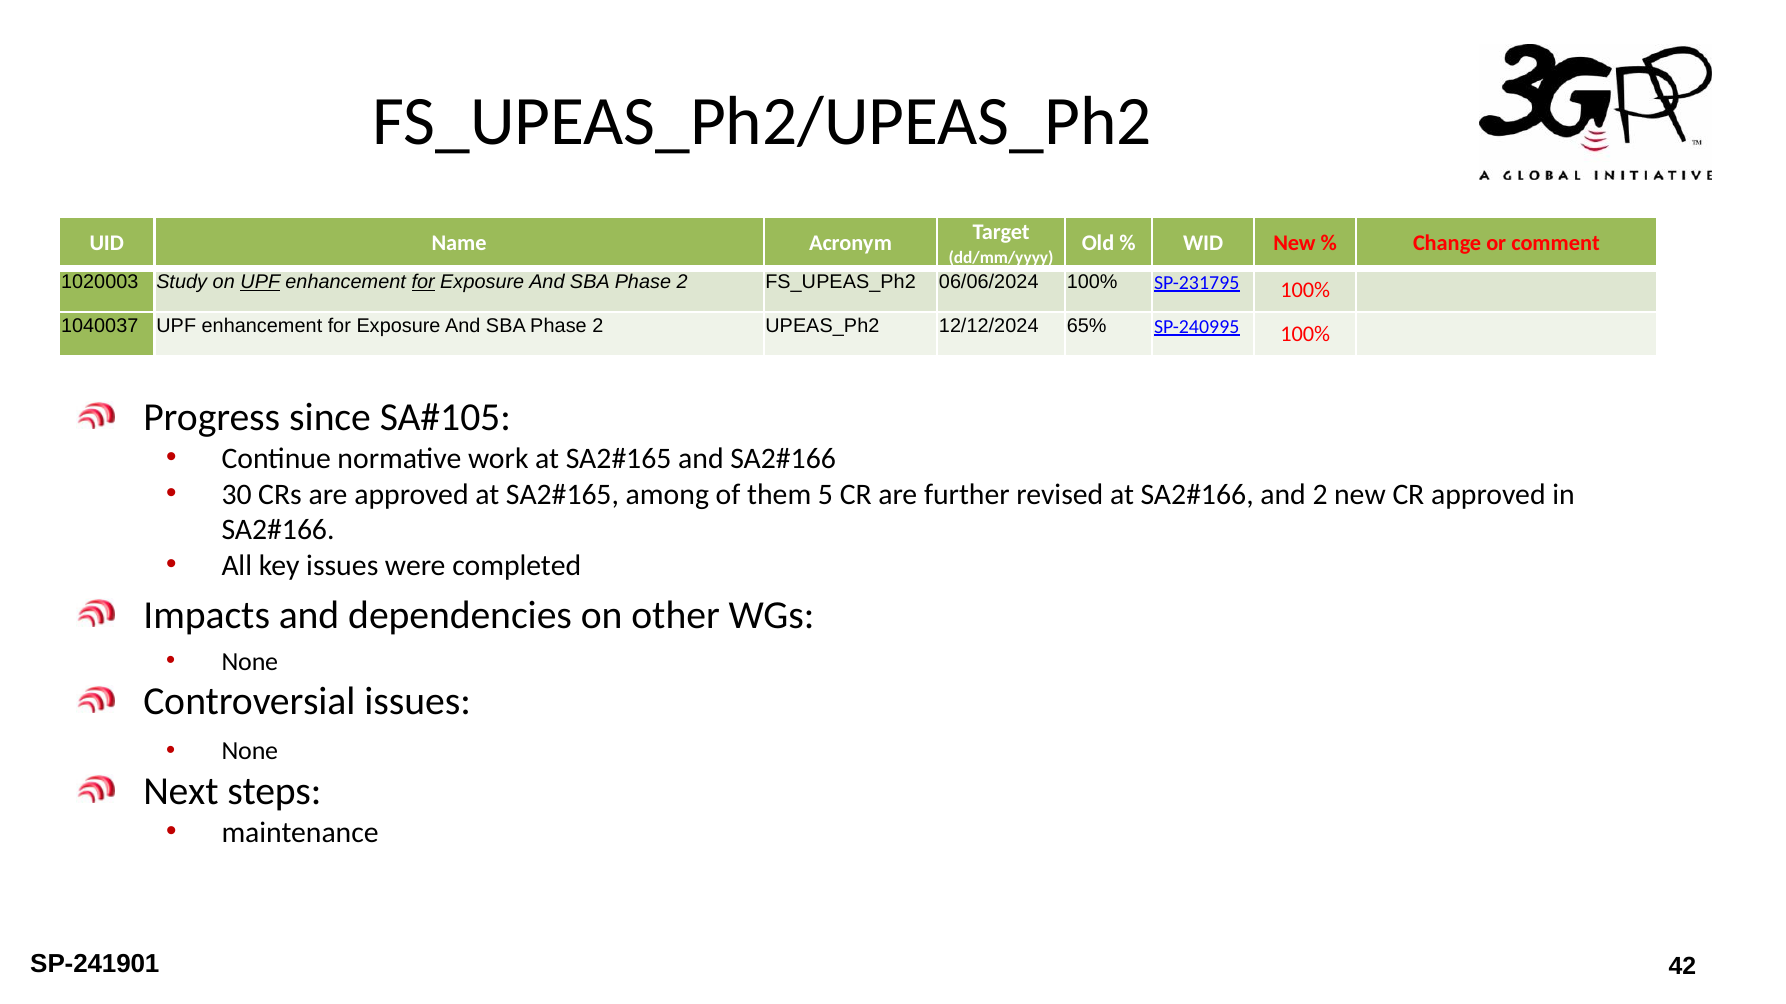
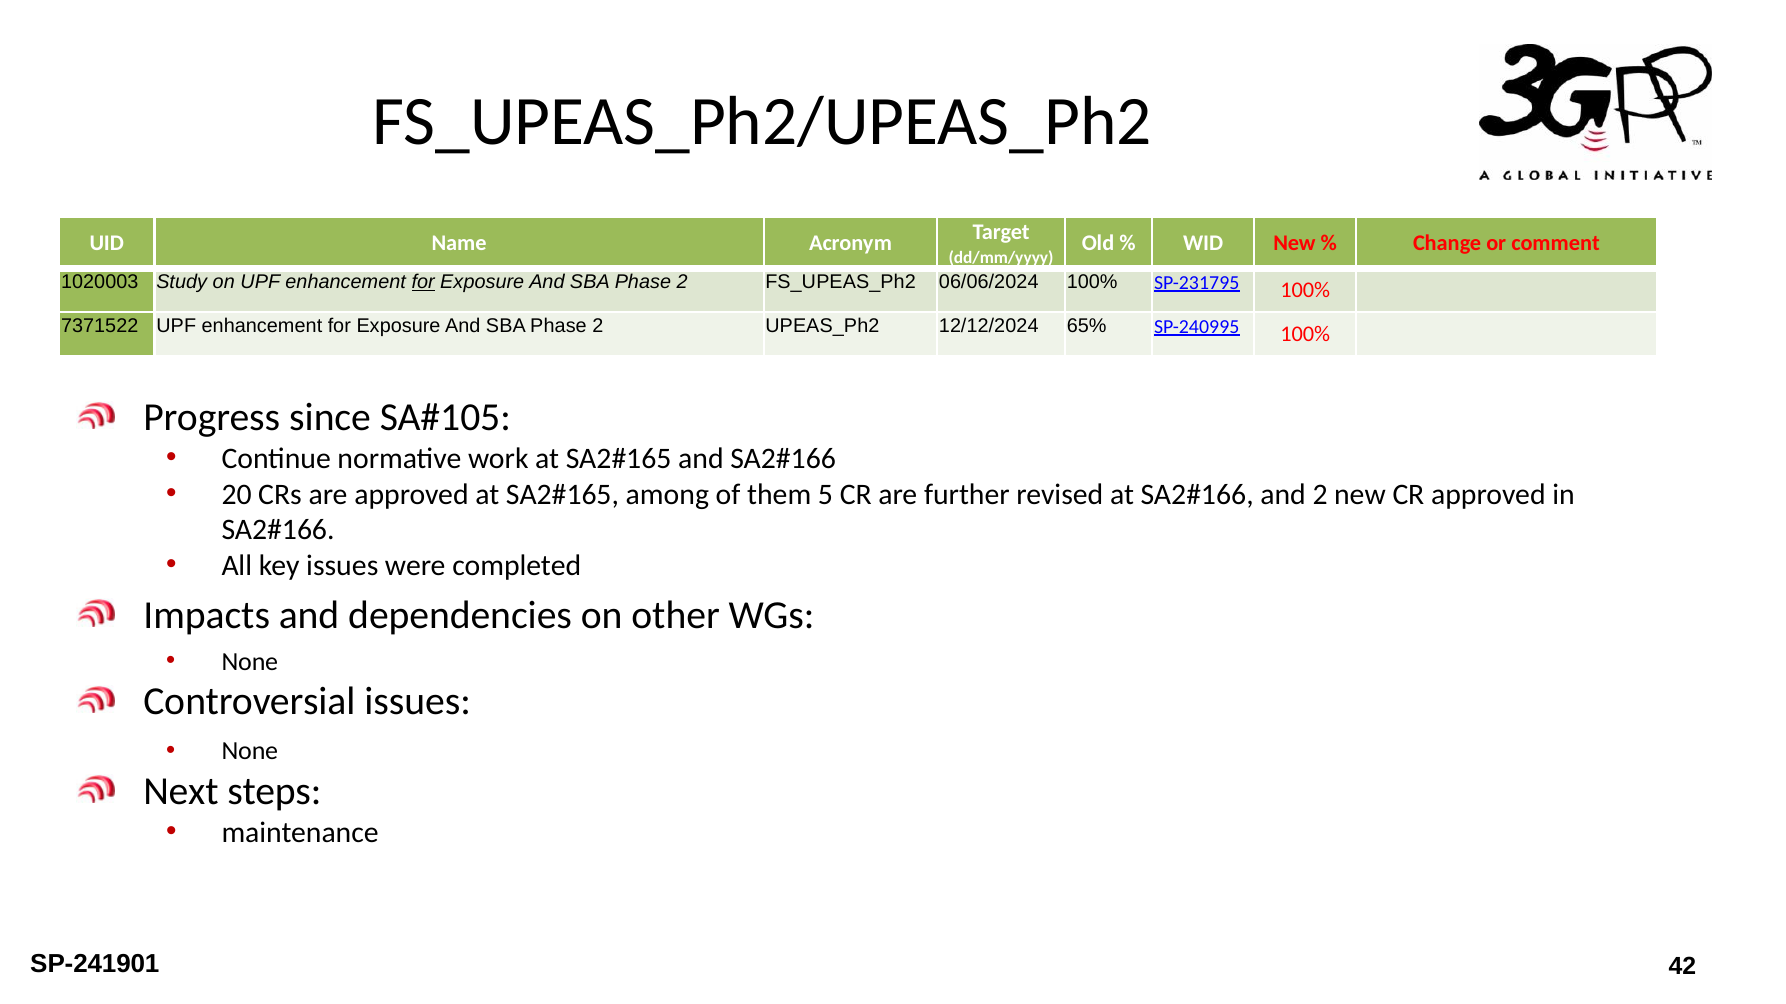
UPF underline: present -> none (260, 282)
1040037: 1040037 -> 7371522 (100, 326)
30: 30 -> 20 (237, 495)
